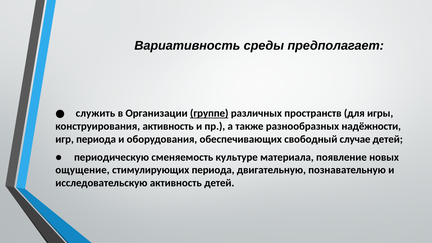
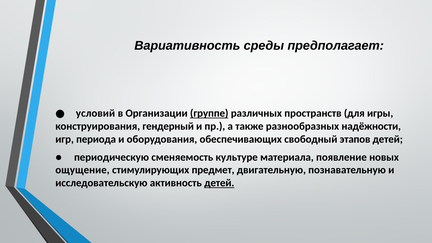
служить: служить -> условий (95, 113)
конструирования активность: активность -> гендерный (168, 126)
случае: случае -> этапов (355, 139)
стимулирующих периода: периода -> предмет (213, 170)
детей underline: none -> present (219, 183)
